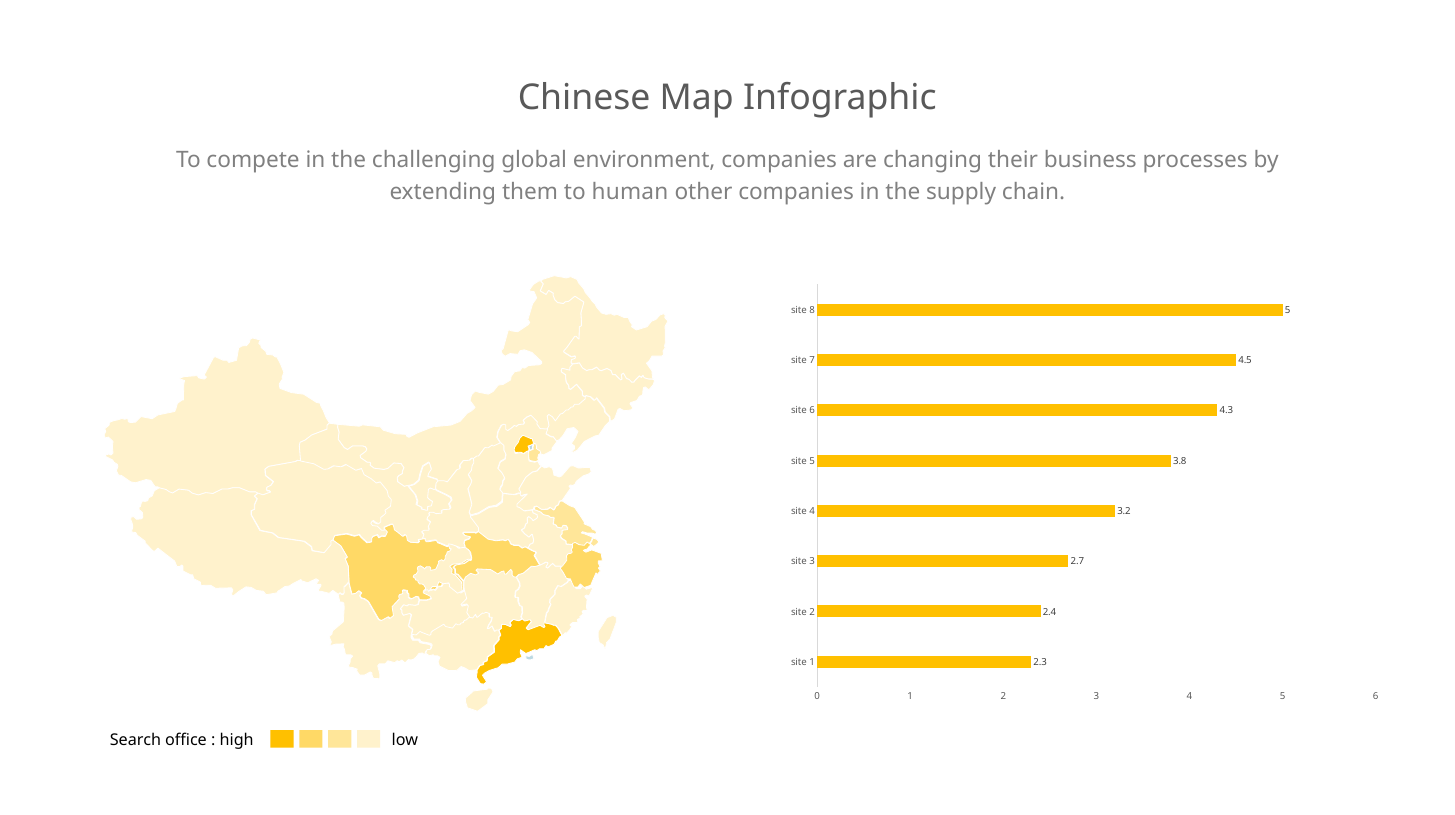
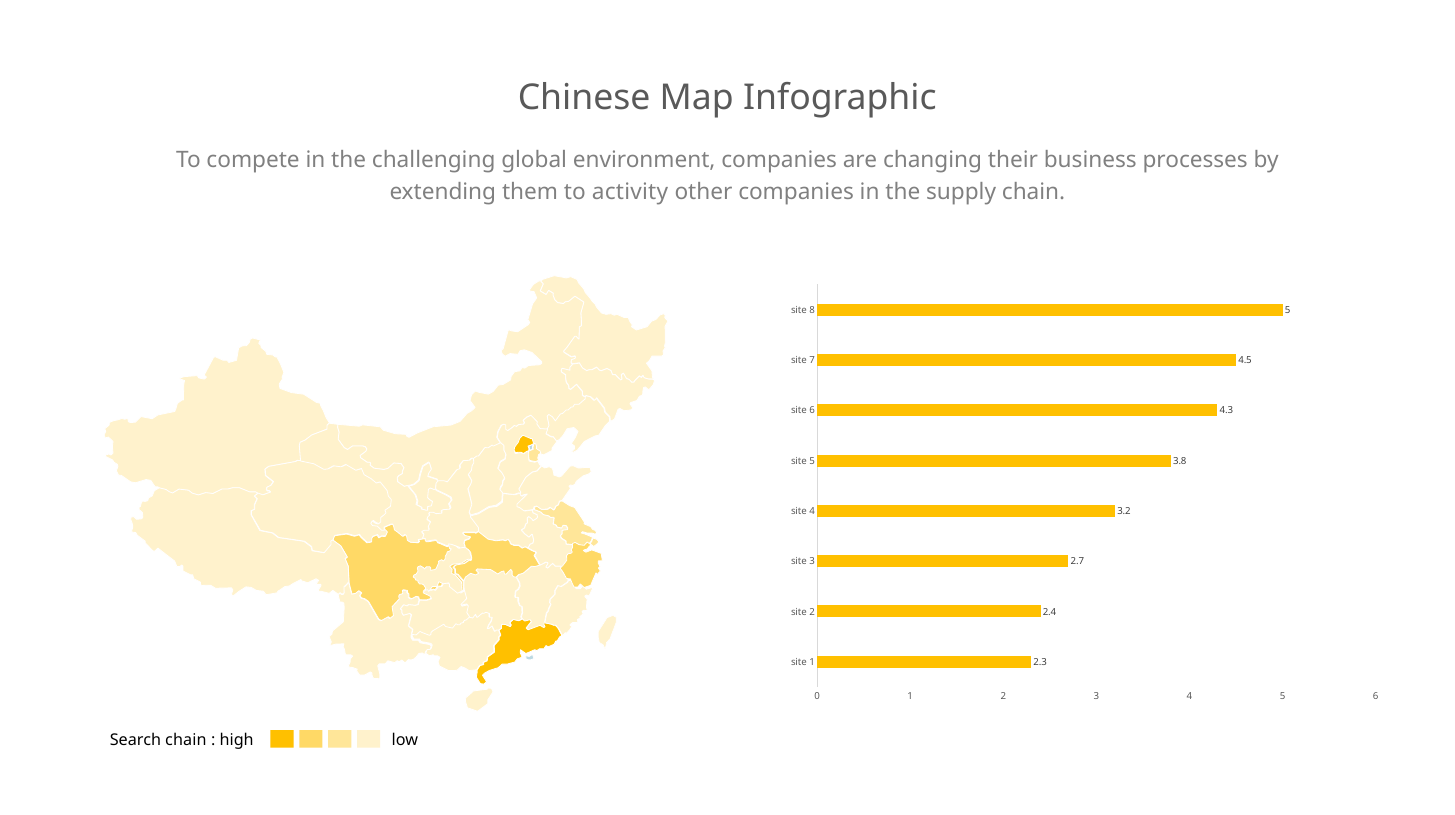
human: human -> activity (630, 192)
Search office: office -> chain (186, 740)
